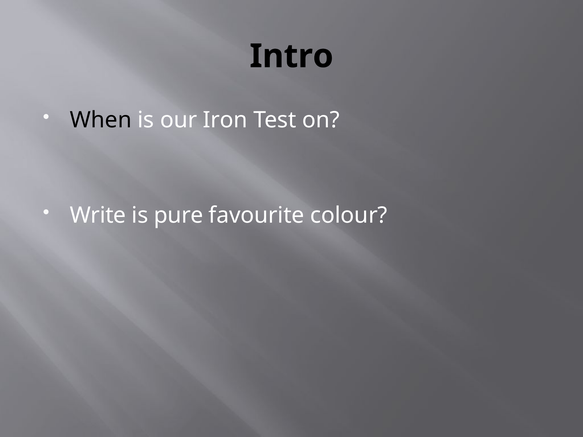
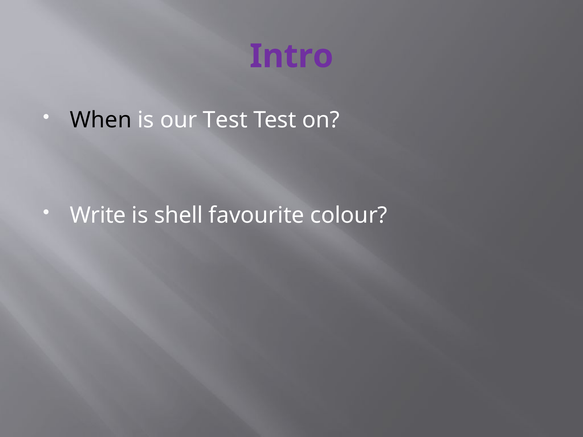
Intro colour: black -> purple (292, 56)
our Iron: Iron -> Test (225, 120)
pure: pure -> shell (179, 215)
